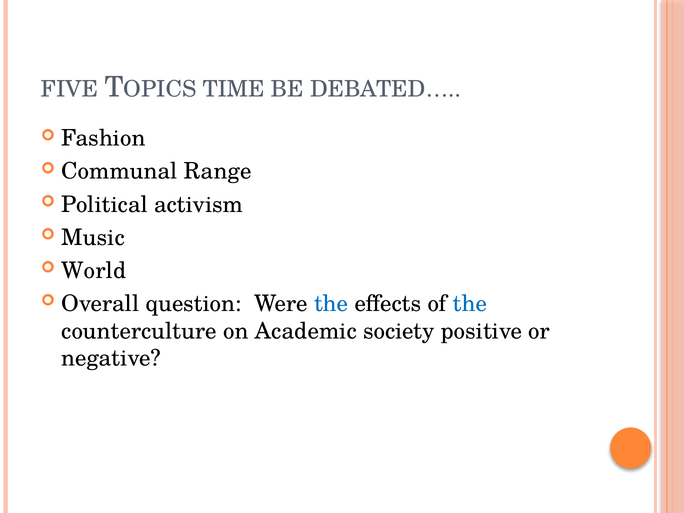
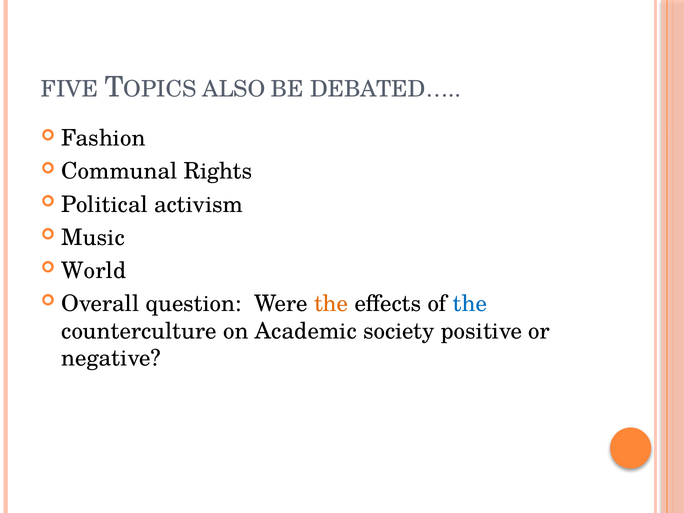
TIME: TIME -> ALSO (234, 89)
Range: Range -> Rights (218, 171)
the colour: blue -> orange (331, 304)
